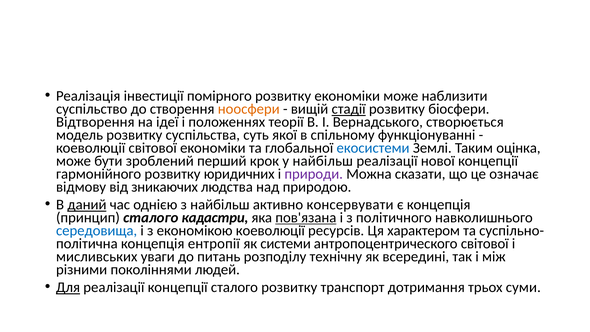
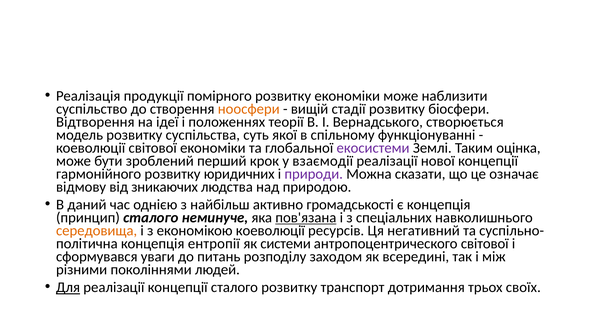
інвестиції: інвестиції -> продукції (154, 96)
стадії underline: present -> none (349, 109)
екосистеми colour: blue -> purple (373, 148)
у найбільш: найбільш -> взаємодії (323, 161)
даний underline: present -> none (87, 205)
консервувати: консервувати -> громадськості (350, 205)
кадастри: кадастри -> неминуче (215, 218)
політичного: політичного -> спеціальних (394, 218)
середовища colour: blue -> orange (97, 231)
характером: характером -> негативний (424, 231)
мисливських: мисливських -> сформувався (97, 256)
технічну: технічну -> заходом (336, 256)
суми: суми -> своїх (523, 287)
